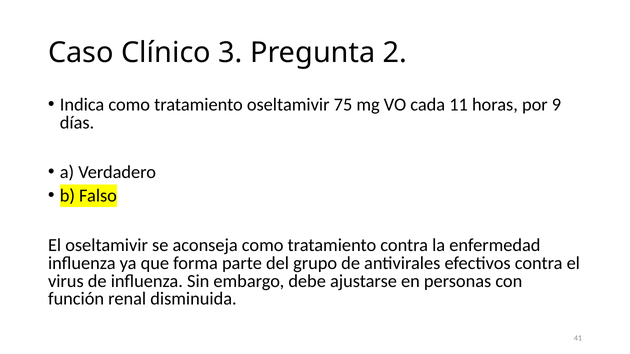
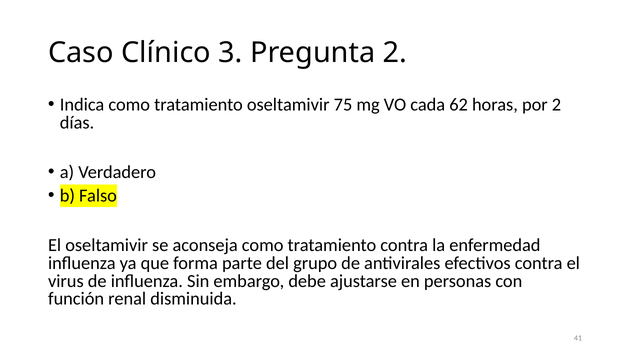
11: 11 -> 62 (459, 105)
por 9: 9 -> 2 (556, 105)
